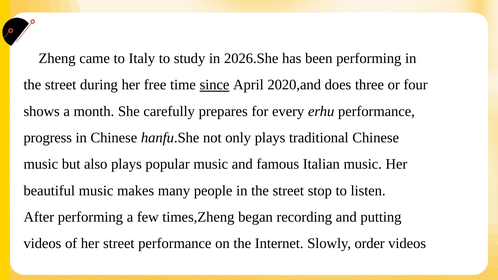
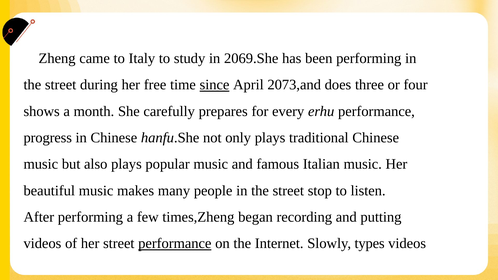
2026.She: 2026.She -> 2069.She (251, 58)
2020,and: 2020,and -> 2073,and (294, 85)
performance underline: none -> present (175, 244)
order: order -> types (370, 244)
